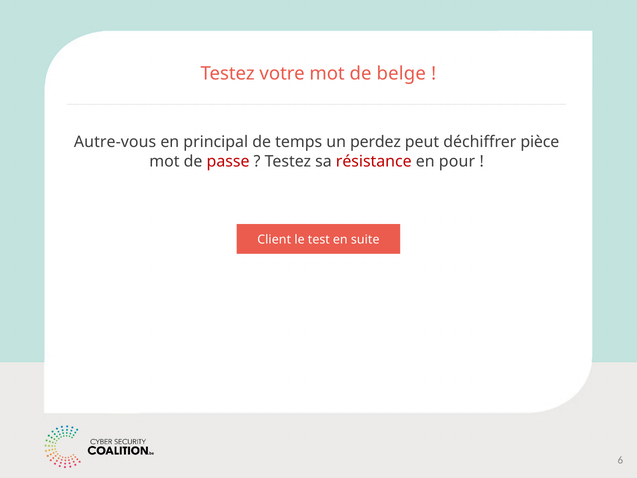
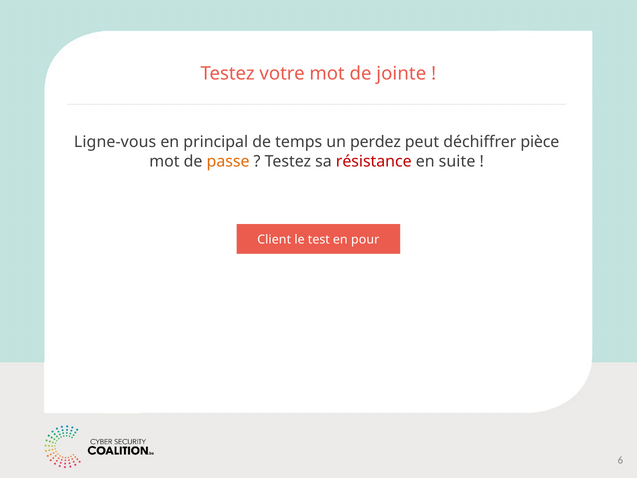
belge: belge -> jointe (401, 74)
Autre-vous: Autre-vous -> Ligne-vous (115, 142)
passe colour: red -> orange (228, 161)
pour: pour -> suite (457, 161)
suite: suite -> pour (365, 240)
